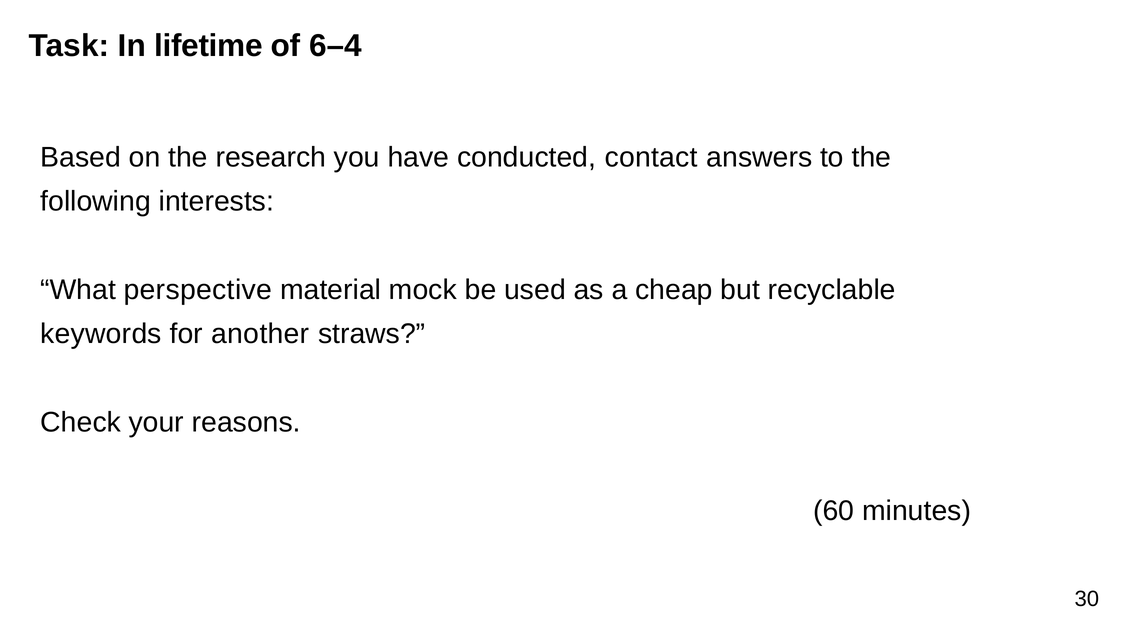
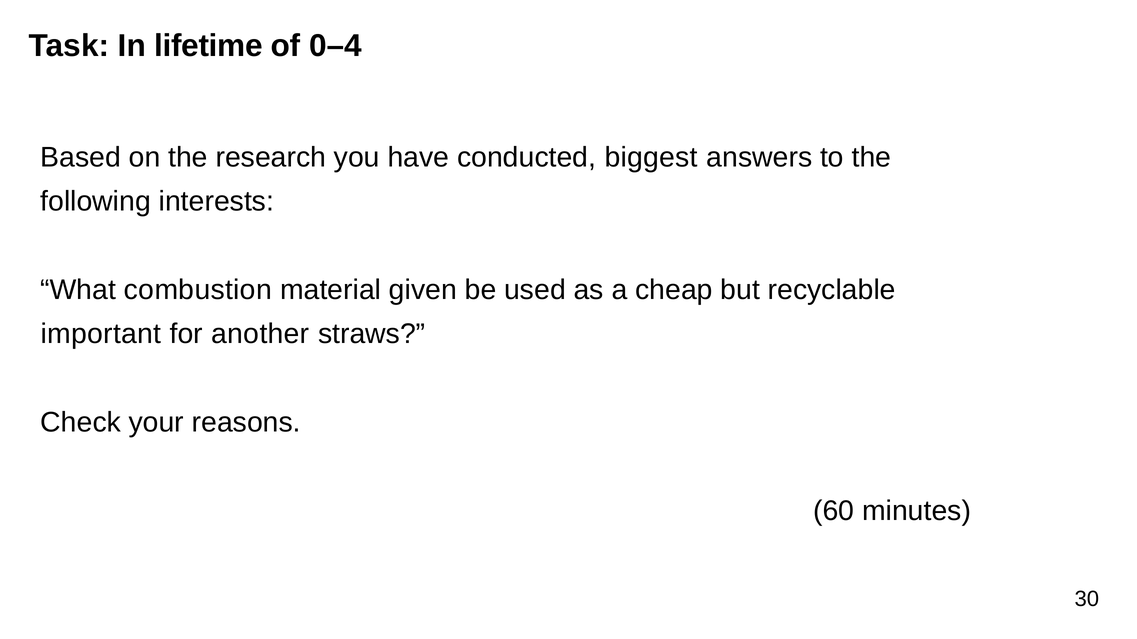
6–4: 6–4 -> 0–4 (336, 46)
contact: contact -> biggest (651, 158)
perspective: perspective -> combustion (198, 290)
mock: mock -> given (423, 290)
keywords: keywords -> important (101, 334)
